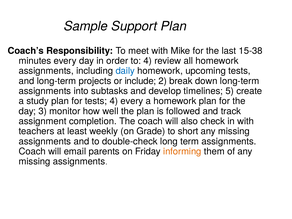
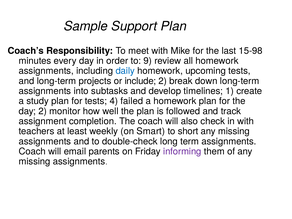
15-38: 15-38 -> 15-98 (251, 51)
to 4: 4 -> 9 (148, 61)
5: 5 -> 1 (230, 91)
4 every: every -> failed (132, 101)
day 3: 3 -> 2 (43, 111)
Grade: Grade -> Smart (151, 131)
informing colour: orange -> purple (182, 151)
